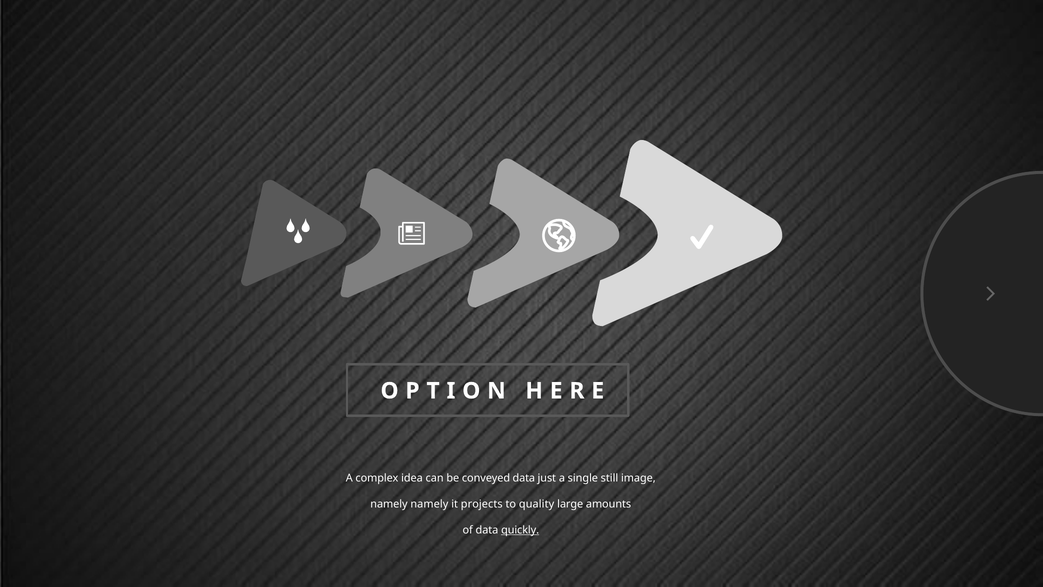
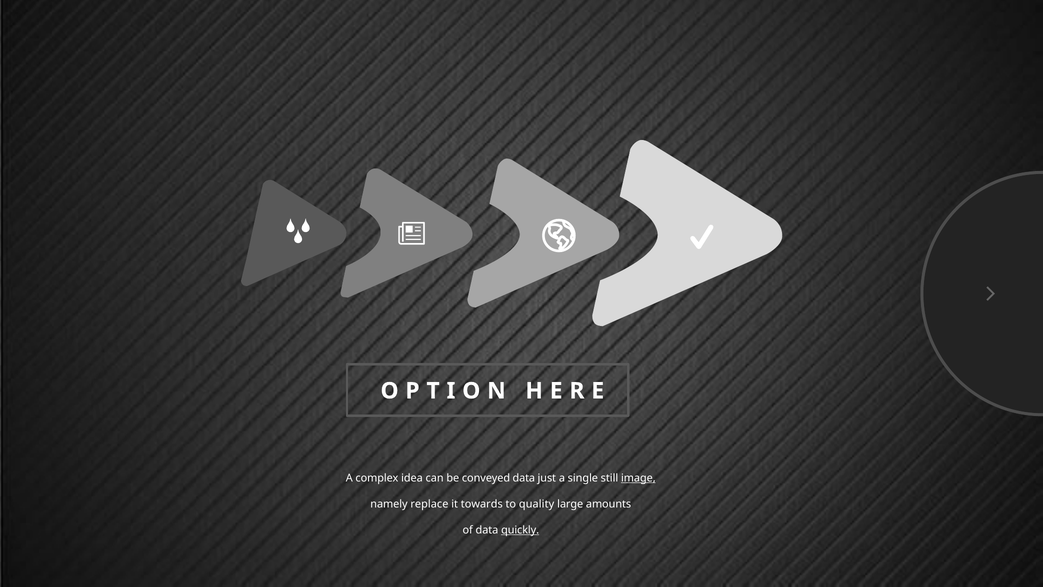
image underline: none -> present (638, 478)
namely namely: namely -> replace (429, 504)
projects: projects -> towards (482, 504)
